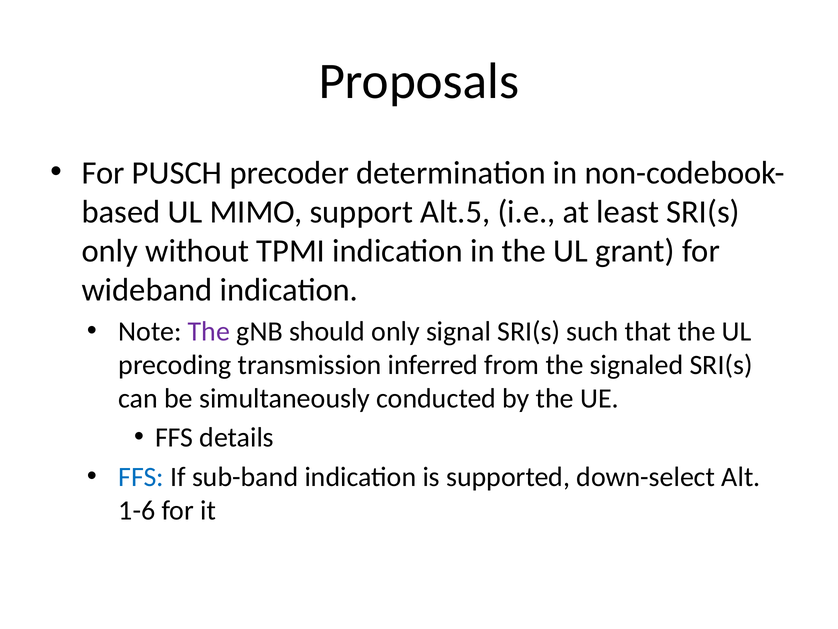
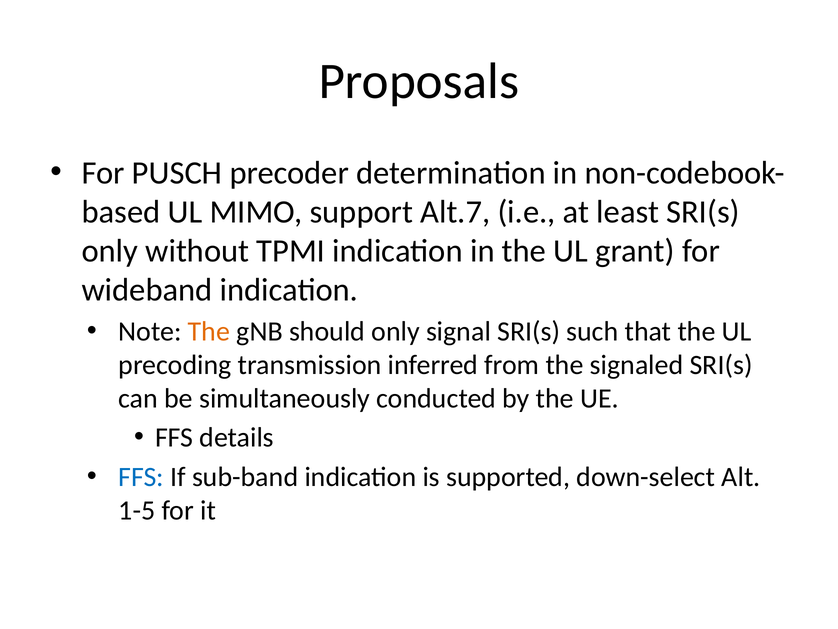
Alt.5: Alt.5 -> Alt.7 (455, 212)
The colour: purple -> orange (209, 331)
1-6: 1-6 -> 1-5 (137, 510)
